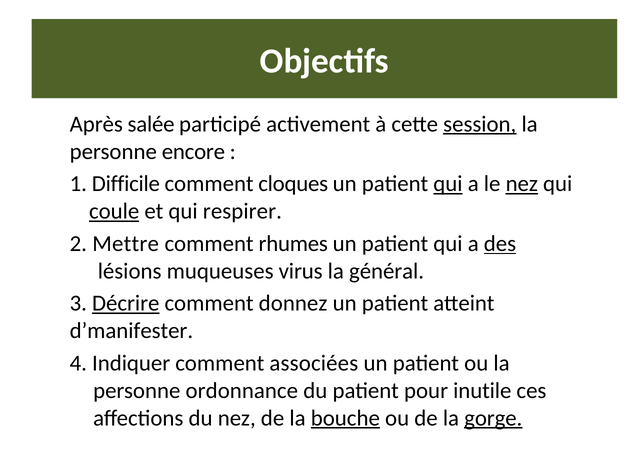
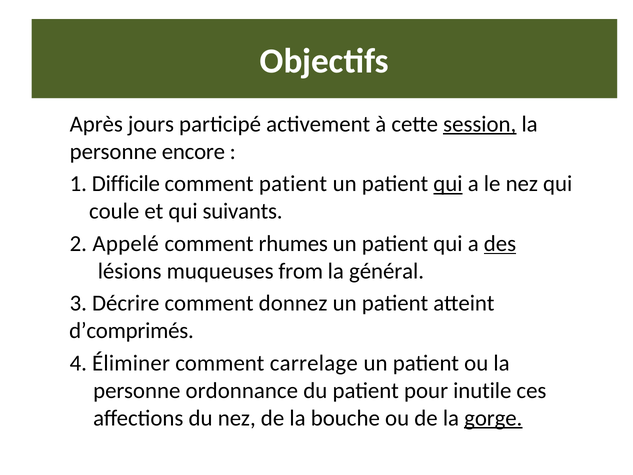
salée: salée -> jours (151, 124)
comment cloques: cloques -> patient (293, 184)
nez underline: present -> none (522, 184)
coule underline: present -> none (114, 211)
respirer: respirer -> suivants (243, 211)
Mettre: Mettre -> Appelé (126, 243)
virus: virus -> from (301, 271)
Décrire underline: present -> none (126, 303)
d’manifester: d’manifester -> d’comprimés (131, 331)
Indiquer: Indiquer -> Éliminer (131, 363)
associées: associées -> carrelage (314, 363)
bouche underline: present -> none (345, 418)
